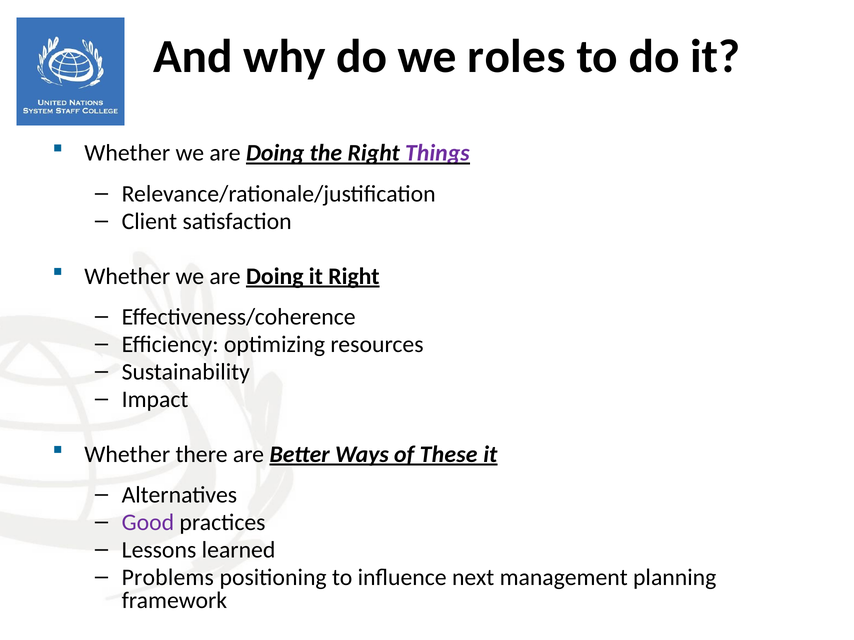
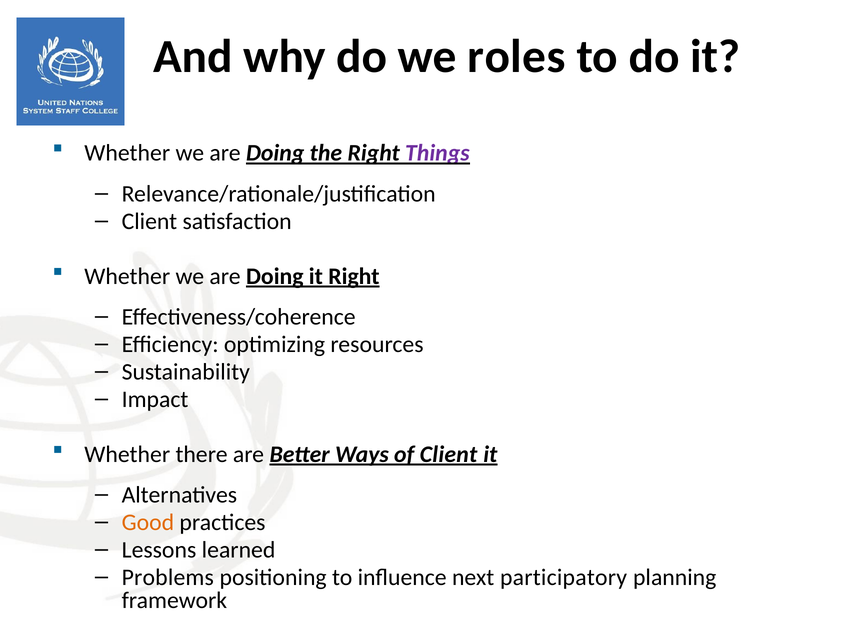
of These: These -> Client (449, 455)
Good colour: purple -> orange (148, 523)
management: management -> participatory (564, 578)
